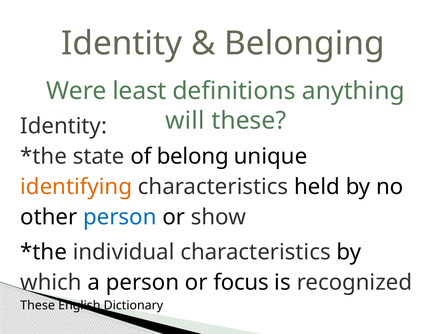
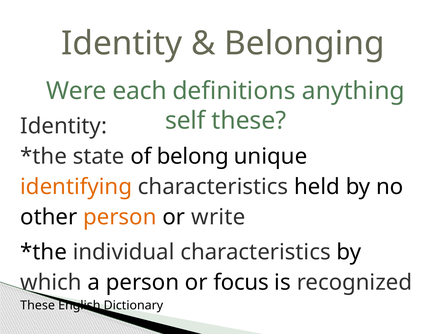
least: least -> each (140, 91)
will: will -> self (185, 121)
person colour: blue -> orange (120, 218)
show: show -> write (218, 218)
